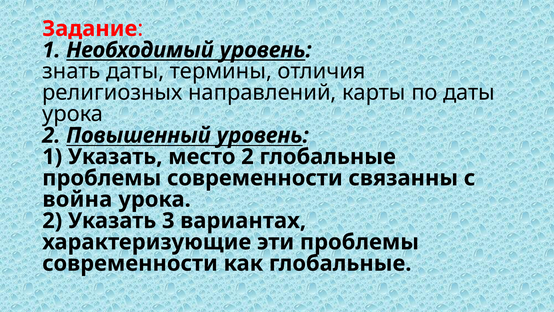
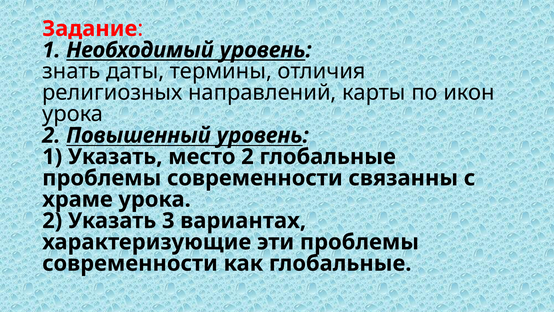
по даты: даты -> икон (469, 93)
война: война -> храме (77, 199)
